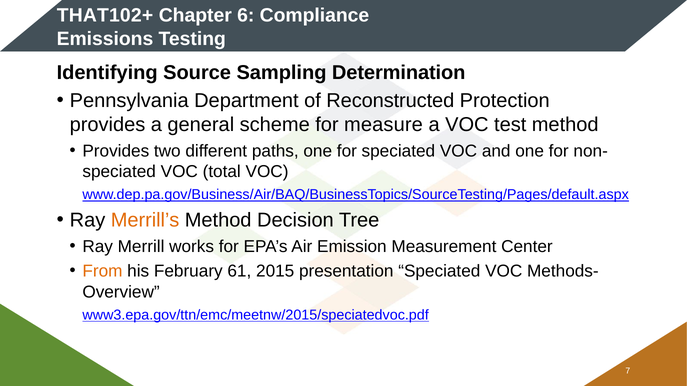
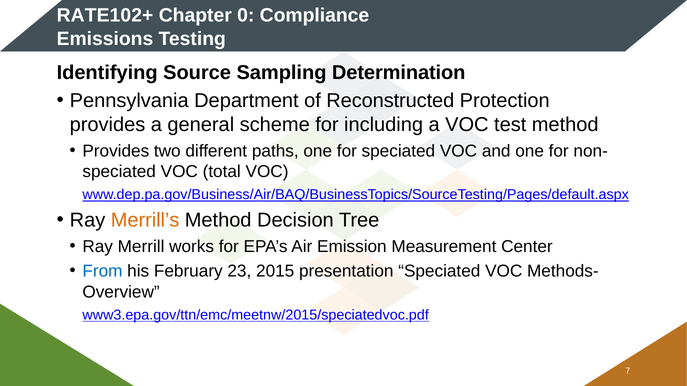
THAT102+: THAT102+ -> RATE102+ (105, 16)
6: 6 -> 0 (246, 16)
measure: measure -> including (384, 125)
From colour: orange -> blue (102, 272)
61: 61 -> 23 (239, 272)
